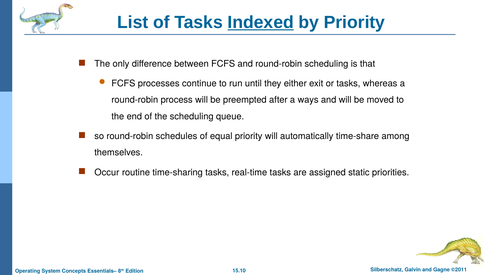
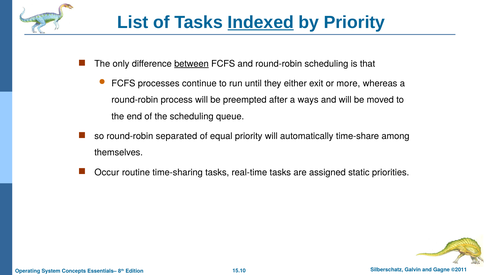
between underline: none -> present (191, 64)
or tasks: tasks -> more (348, 83)
schedules: schedules -> separated (177, 136)
